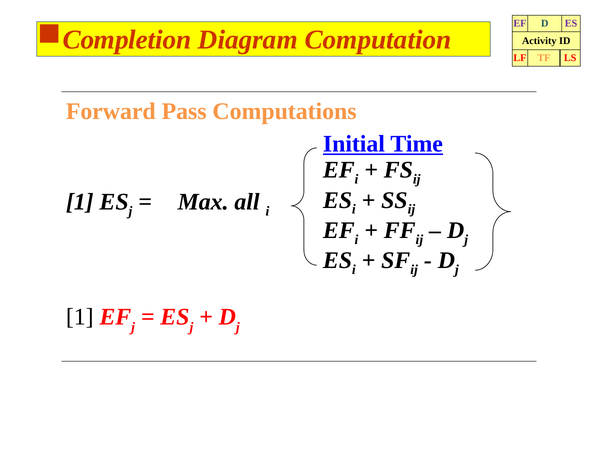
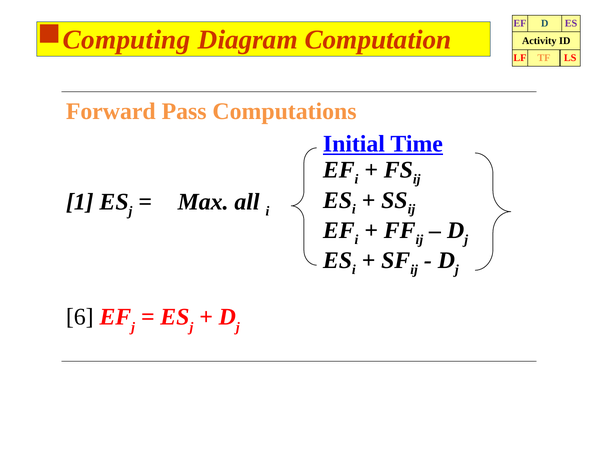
Completion: Completion -> Computing (127, 40)
1: 1 -> 6 (80, 317)
